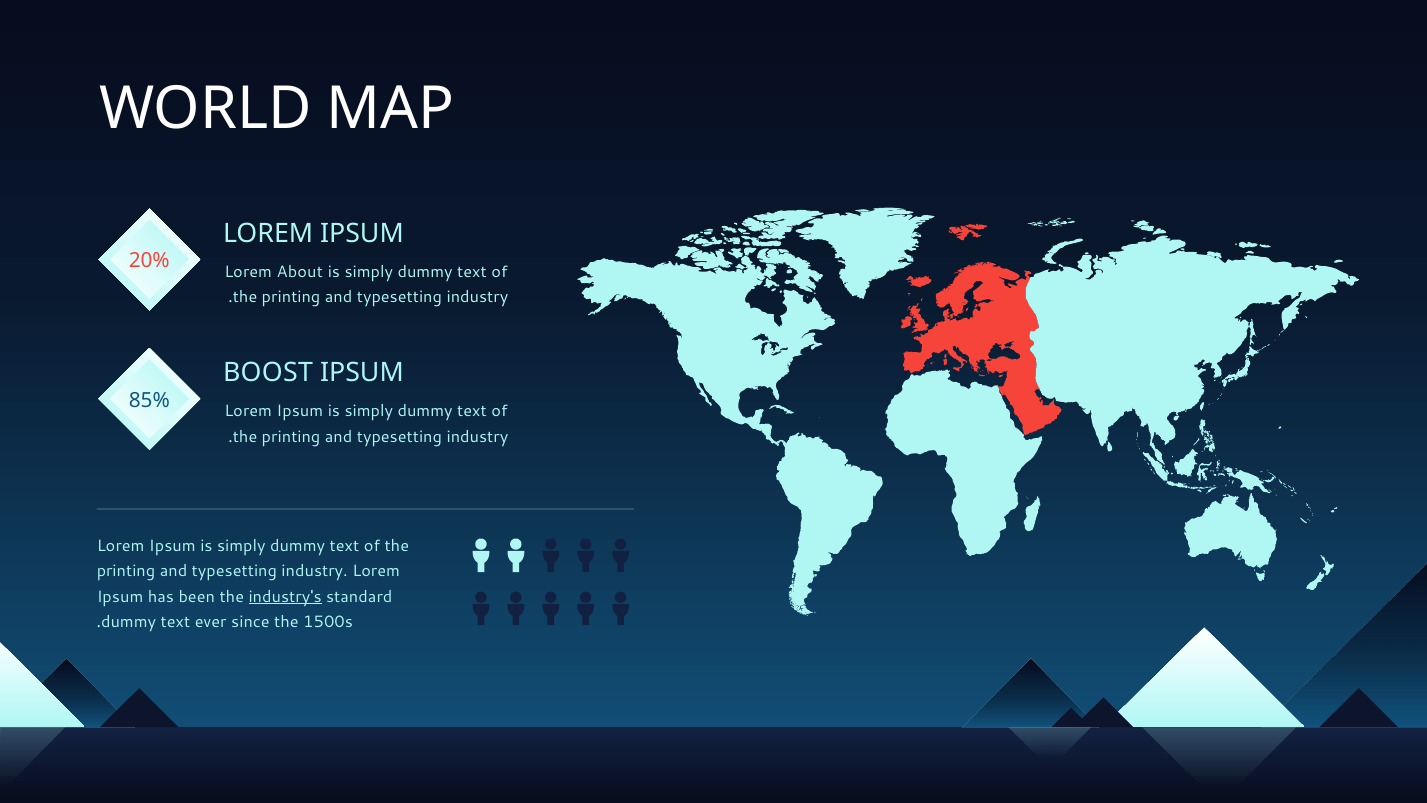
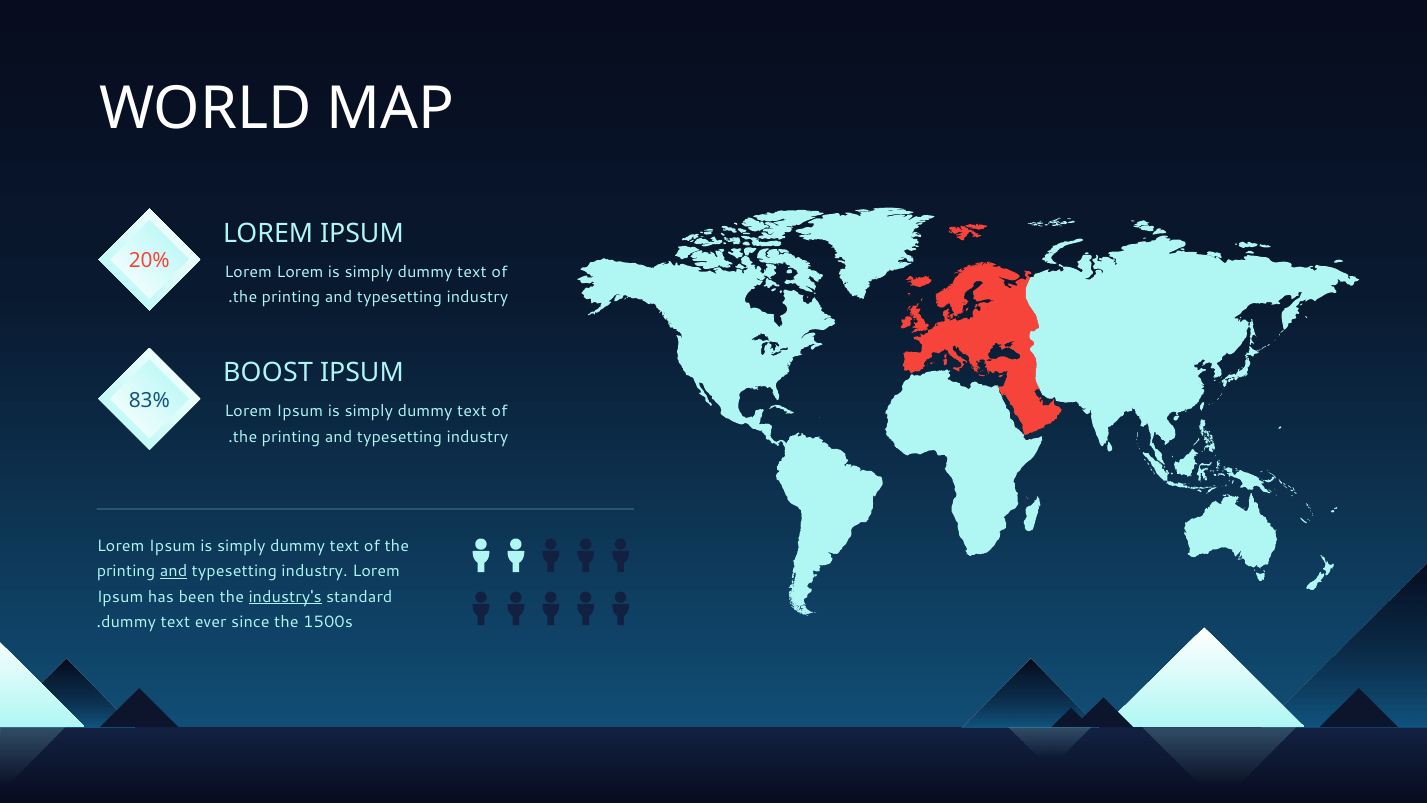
Lorem About: About -> Lorem (300, 272)
85%: 85% -> 83% (149, 400)
and underline: none -> present (174, 571)
